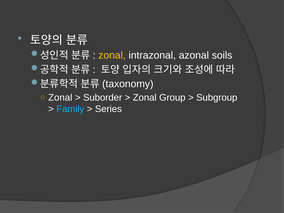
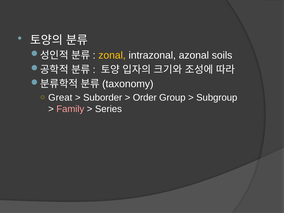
Zonal: Zonal -> Great (60, 98)
Zonal: Zonal -> Order (145, 98)
Family colour: light blue -> pink (70, 109)
